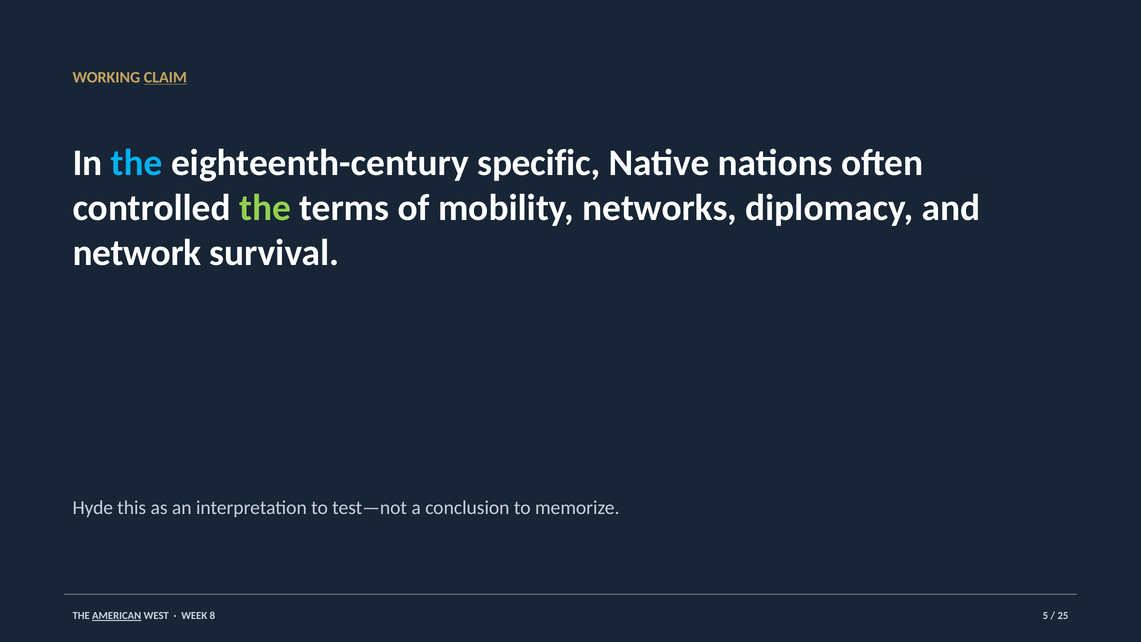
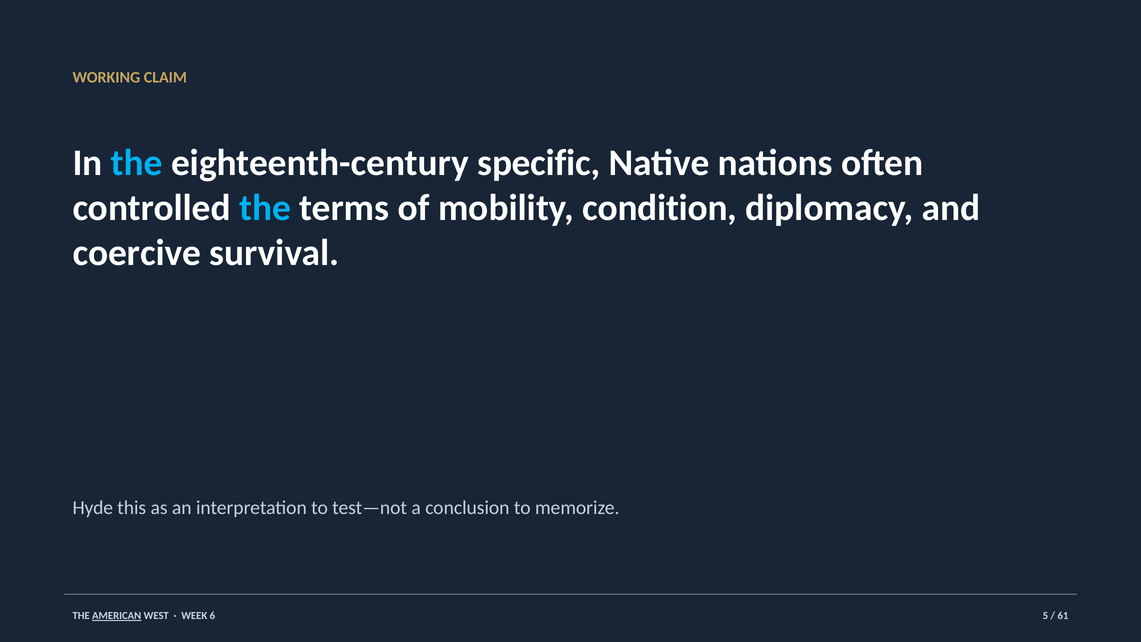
CLAIM underline: present -> none (165, 77)
the colour: light green -> light blue (265, 208)
networks: networks -> condition (660, 208)
network: network -> coercive (137, 253)
8: 8 -> 6 (212, 616)
25: 25 -> 61 (1063, 616)
